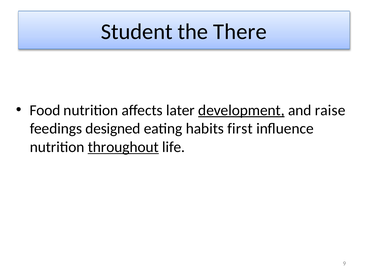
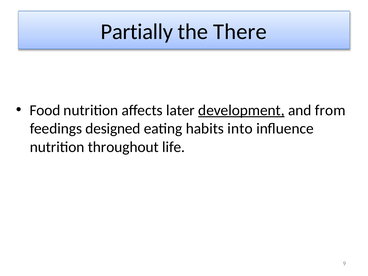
Student: Student -> Partially (137, 32)
raise: raise -> from (330, 110)
first: first -> into (240, 129)
throughout underline: present -> none (123, 147)
